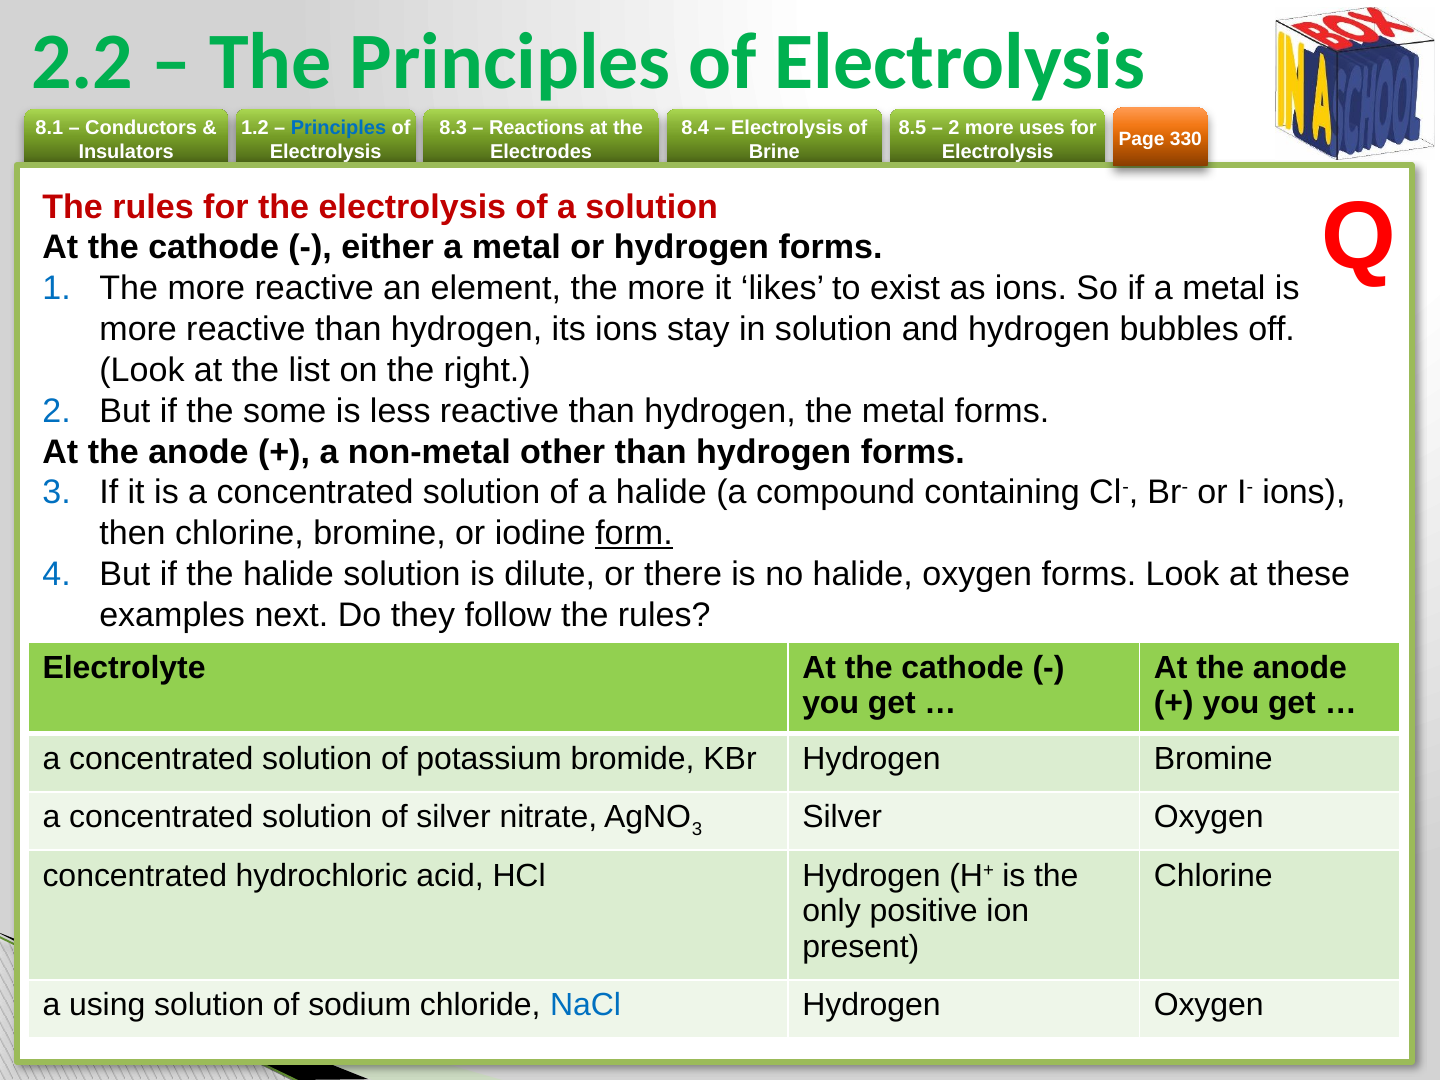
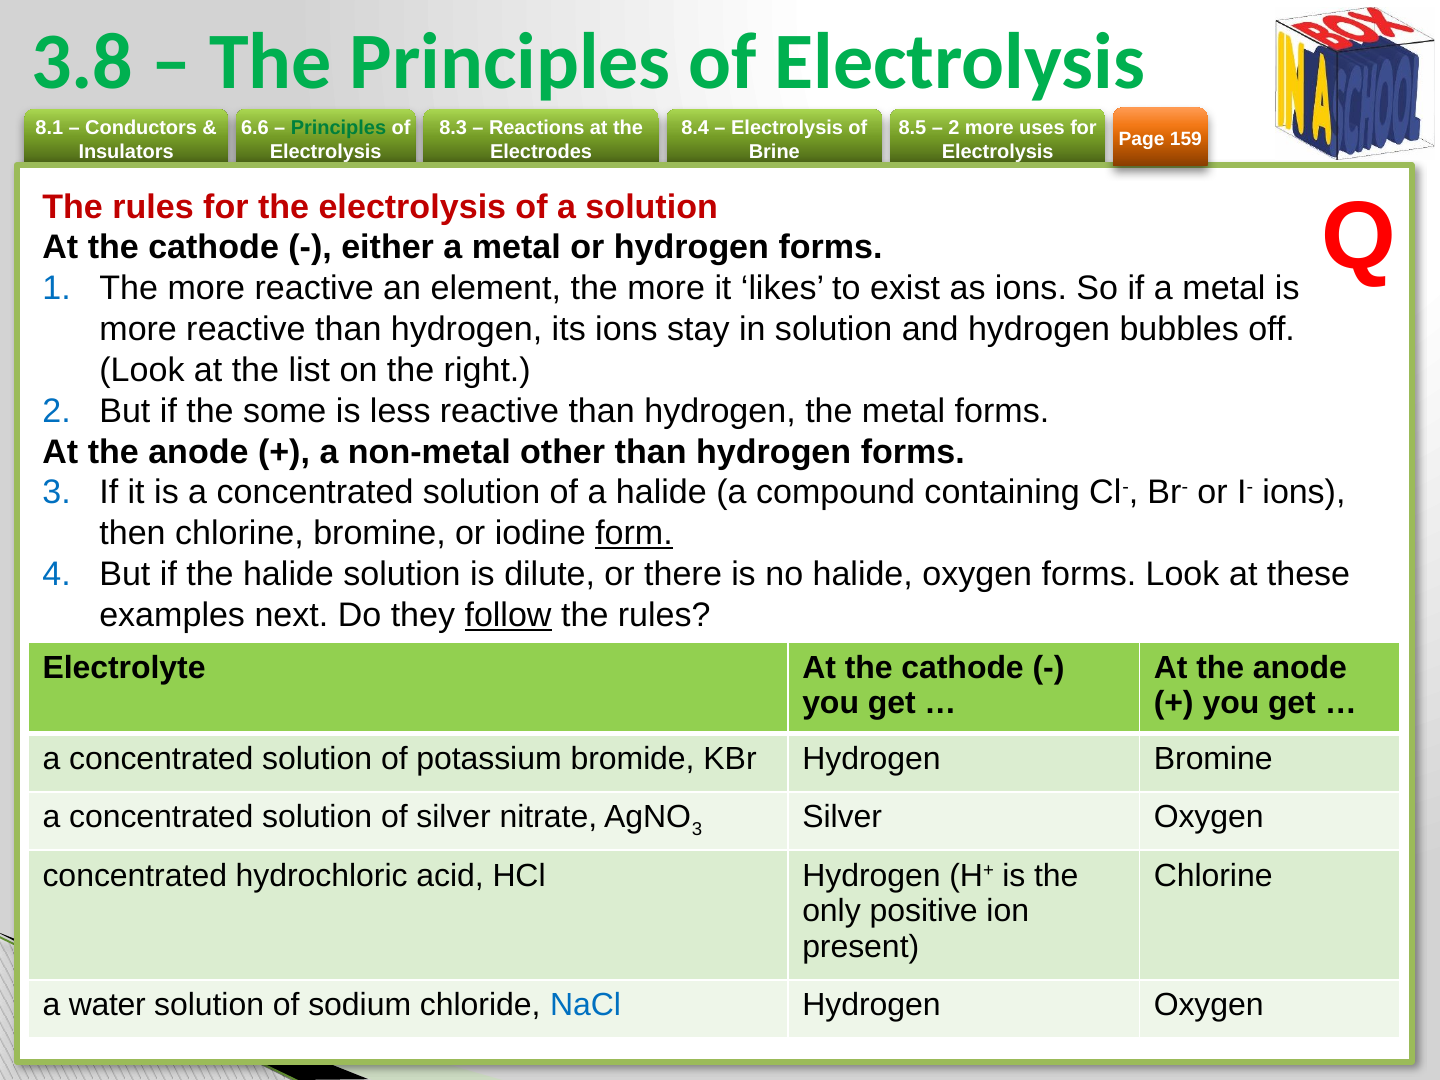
2.2: 2.2 -> 3.8 (82, 62)
1.2: 1.2 -> 6.6 (255, 128)
Principles colour: blue -> green (338, 128)
330: 330 -> 159 (1186, 139)
follow underline: none -> present (508, 615)
using: using -> water (107, 1005)
